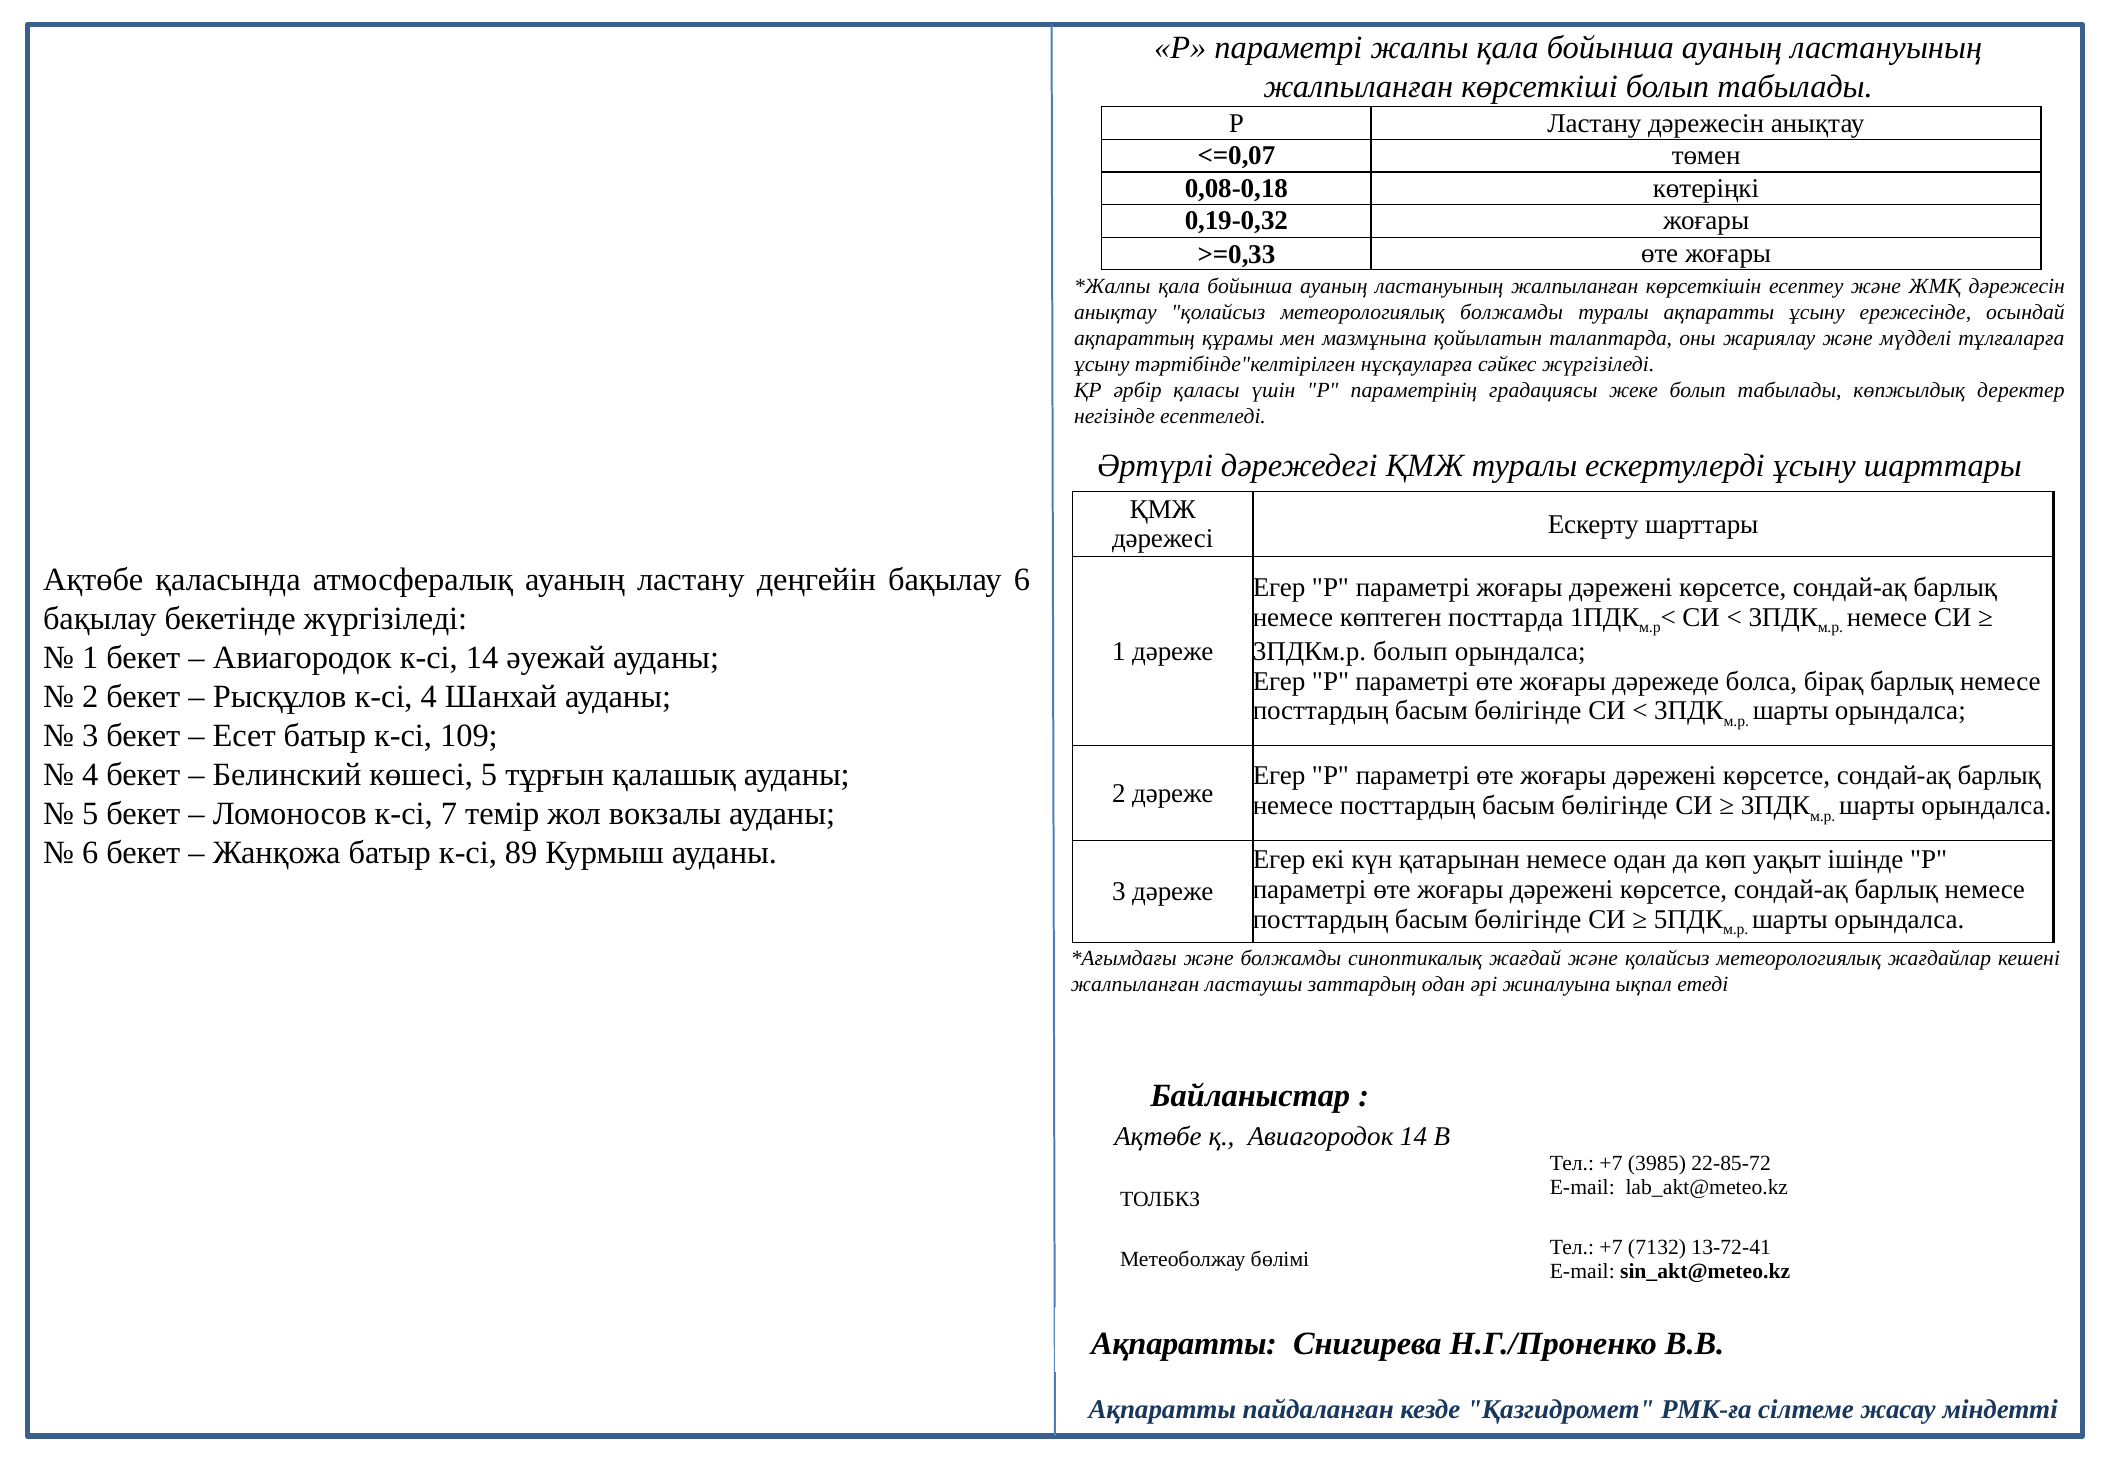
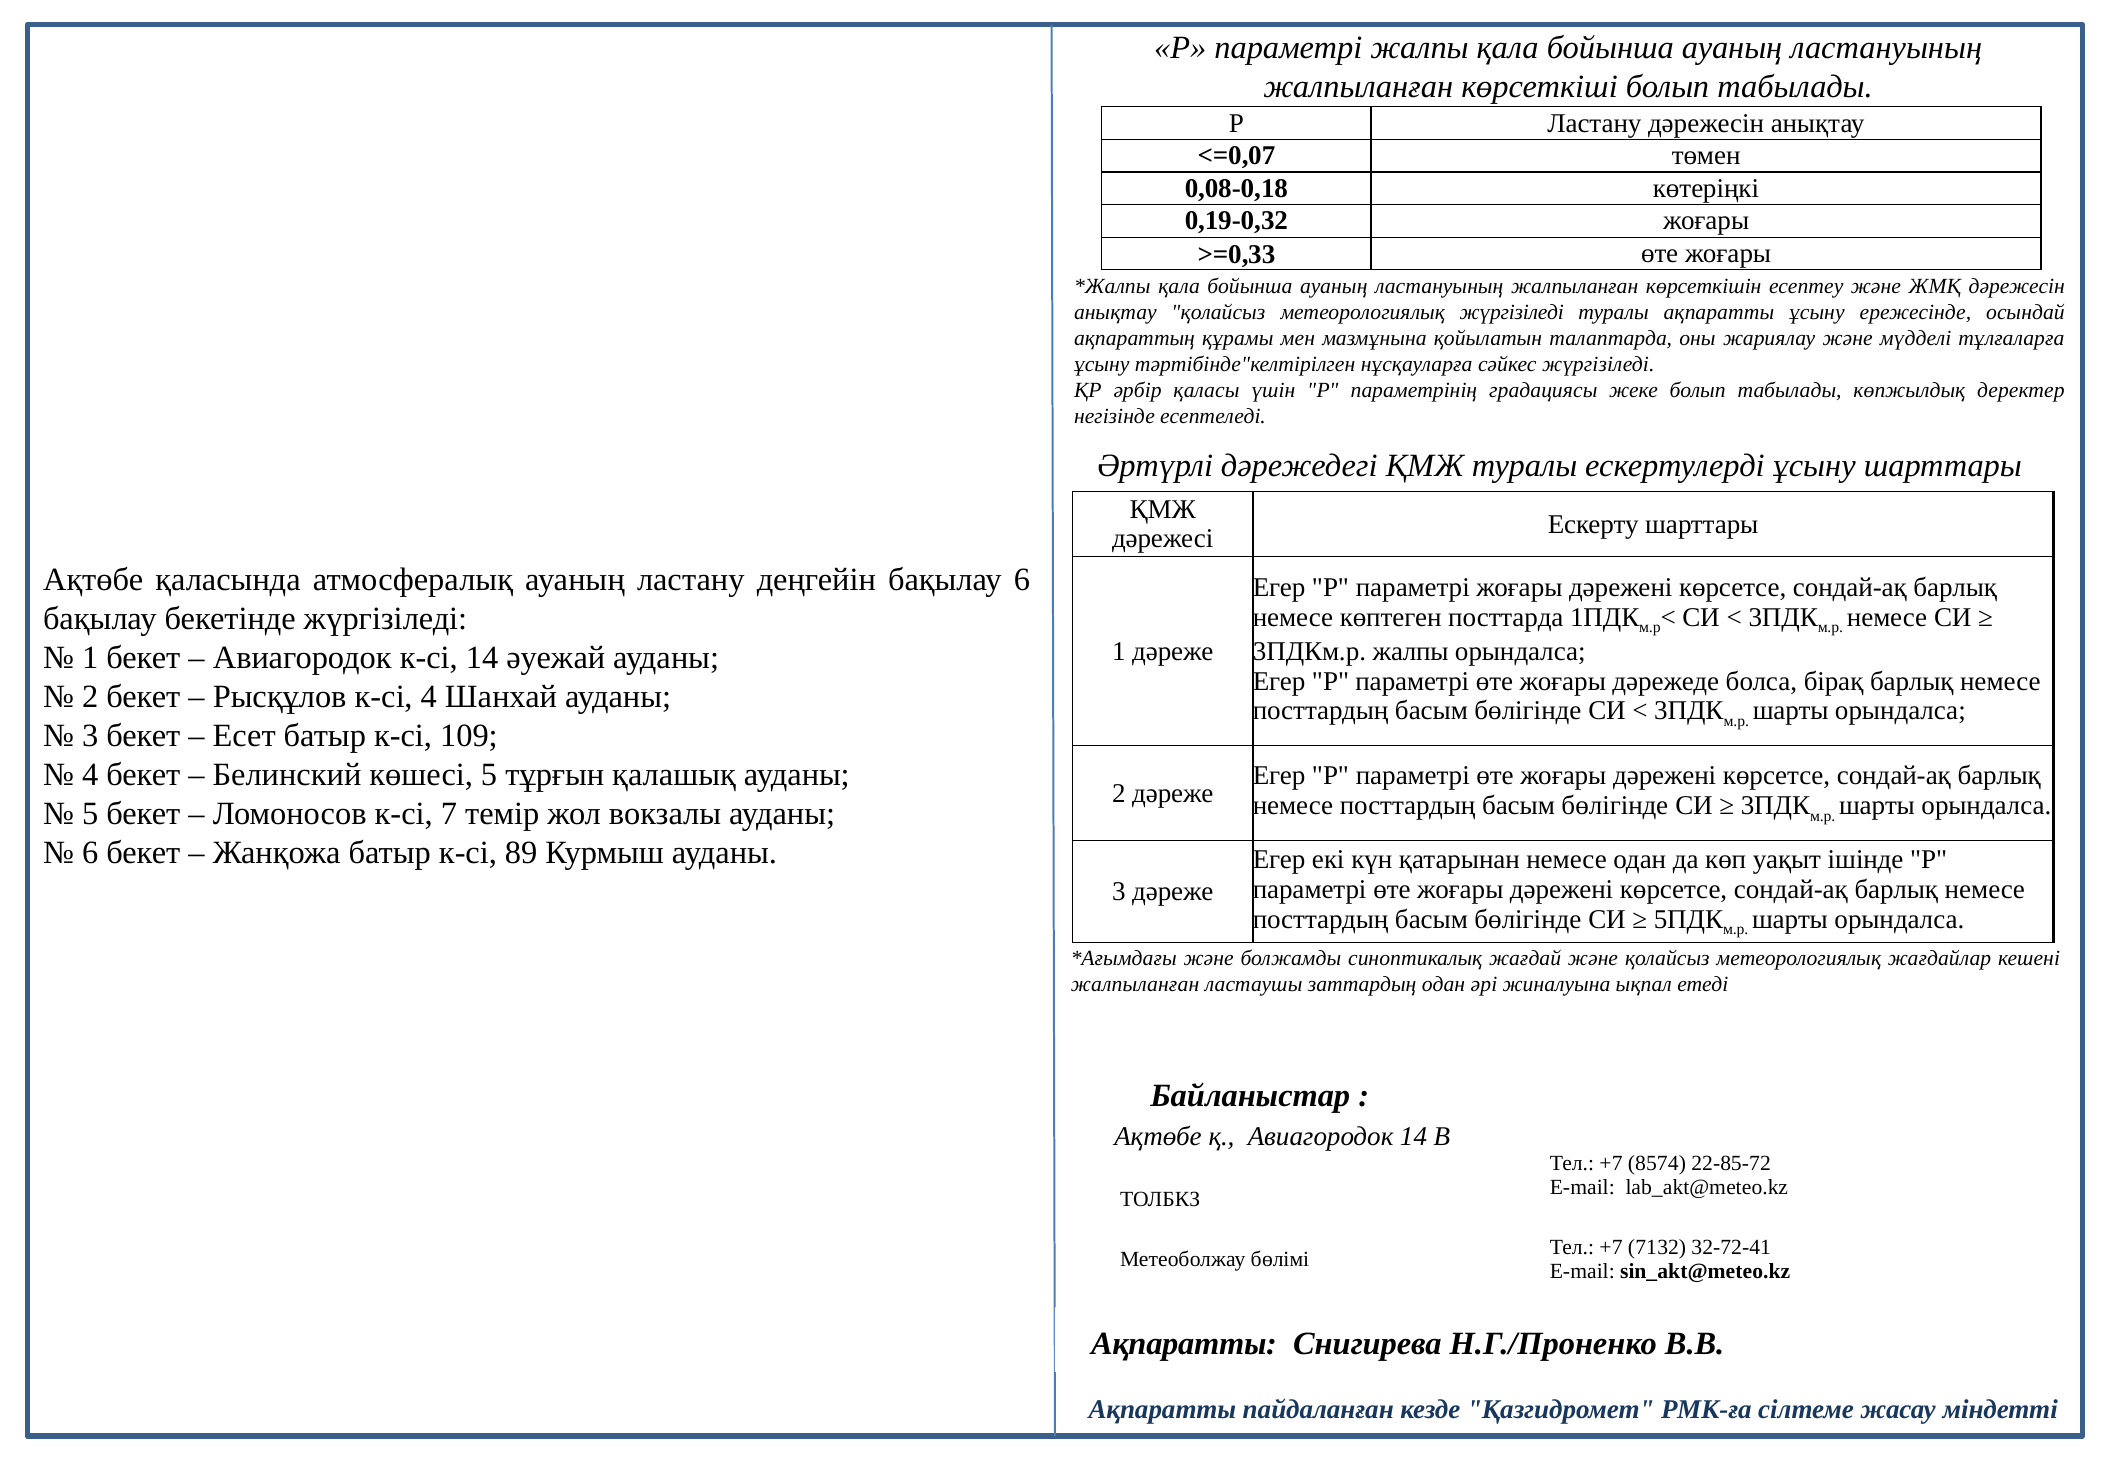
метеорологиялық болжамды: болжамды -> жүргізіледі (1512, 312)
3ПДКм.р болып: болып -> жалпы (1411, 651)
3985: 3985 -> 8574 (1657, 1163)
13-72-41: 13-72-41 -> 32-72-41 (1731, 1247)
